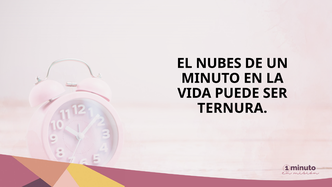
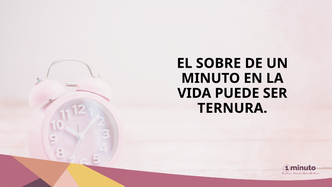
NUBES: NUBES -> SOBRE (218, 63)
